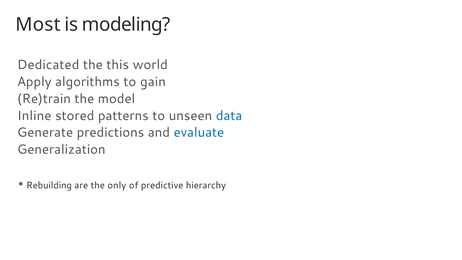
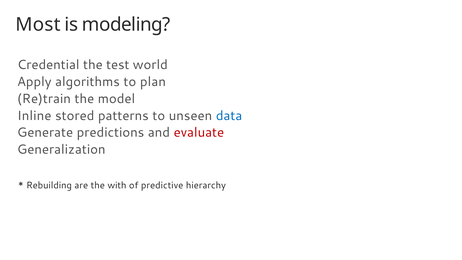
Dedicated: Dedicated -> Credential (48, 65)
this: this -> test (118, 65)
gain: gain -> plan (153, 82)
evaluate colour: blue -> red (199, 133)
only: only -> with (117, 185)
